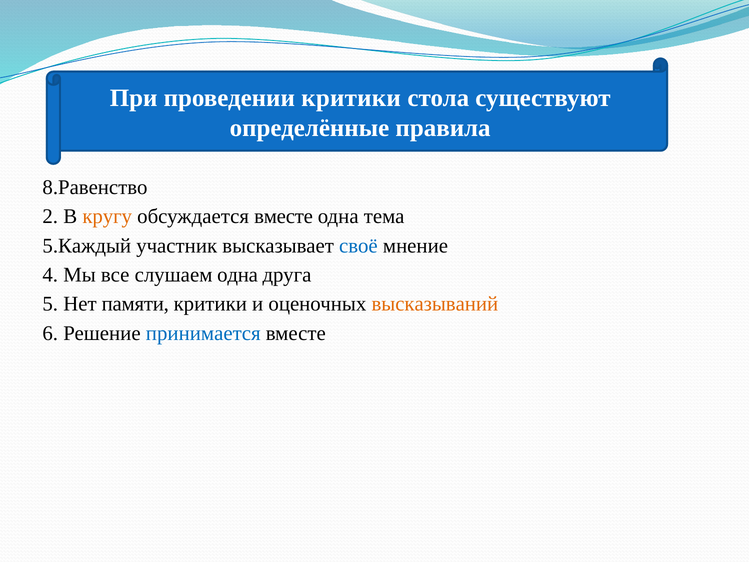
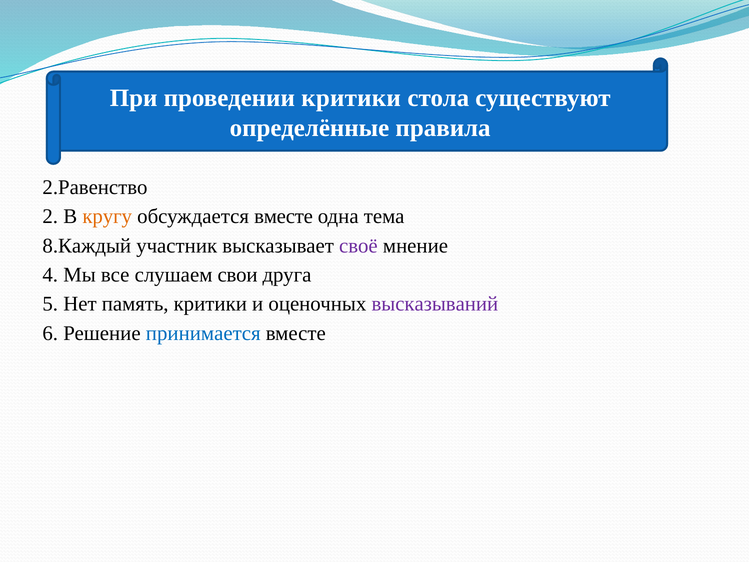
8.Равенство: 8.Равенство -> 2.Равенство (95, 187)
5.Каждый: 5.Каждый -> 8.Каждый (87, 246)
своё colour: blue -> purple (358, 246)
слушаем одна: одна -> свои (238, 275)
памяти: памяти -> память (135, 304)
высказываний colour: orange -> purple (435, 304)
